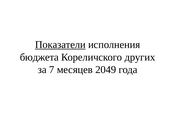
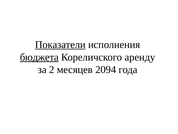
бюджета underline: none -> present (39, 57)
других: других -> аренду (140, 57)
7: 7 -> 2 (52, 69)
2049: 2049 -> 2094 (106, 69)
